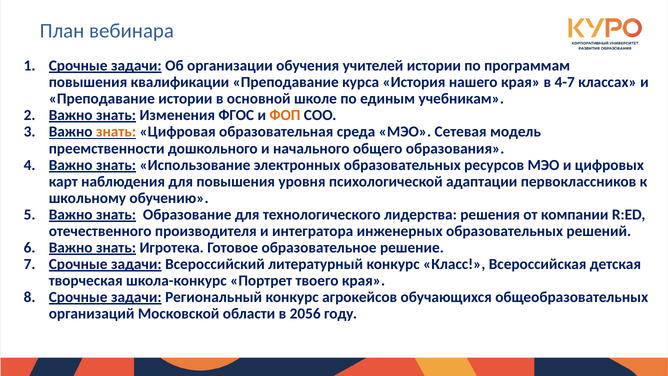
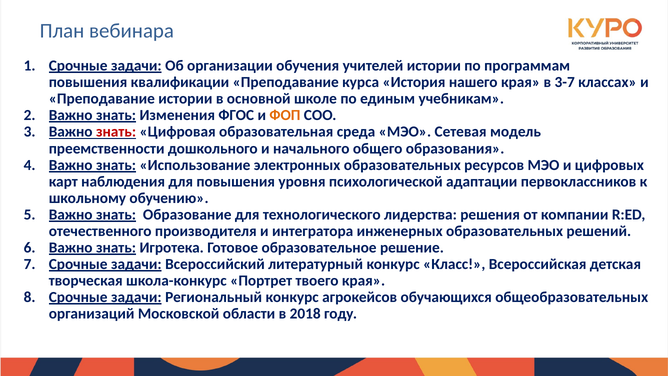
4-7: 4-7 -> 3-7 (565, 82)
знать colour: orange -> red (116, 132)
2056: 2056 -> 2018 (305, 314)
